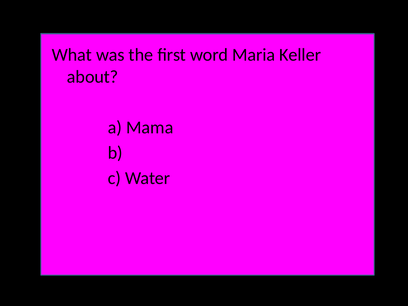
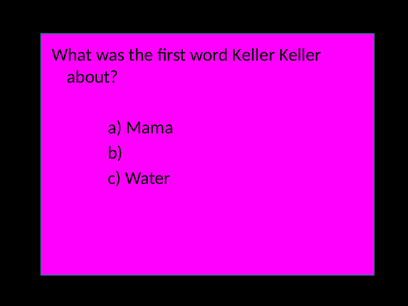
word Maria: Maria -> Keller (254, 55)
